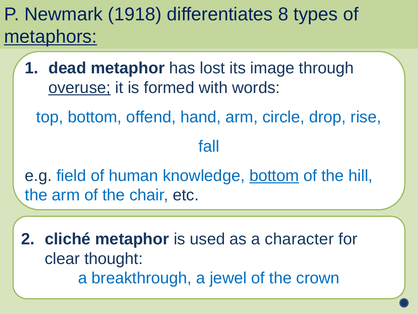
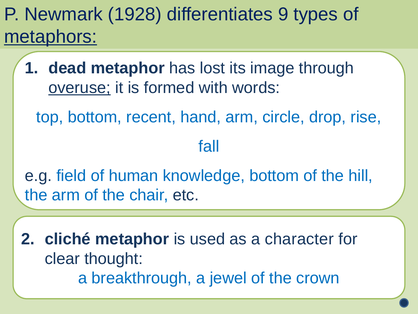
1918: 1918 -> 1928 (135, 14)
8: 8 -> 9 (283, 14)
offend: offend -> recent (151, 117)
bottom underline: present -> none (274, 175)
